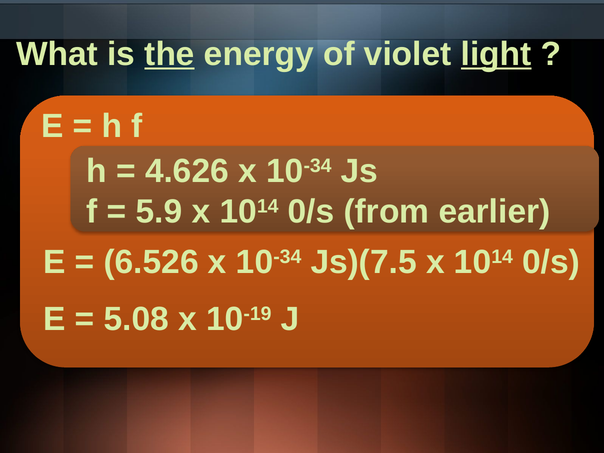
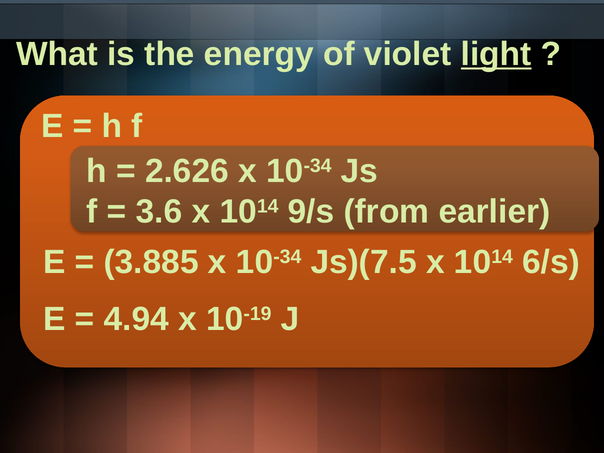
the underline: present -> none (170, 54)
4.626: 4.626 -> 2.626 (187, 171)
5.9: 5.9 -> 3.6 (159, 212)
0/s: 0/s -> 9/s (311, 212)
6.526: 6.526 -> 3.885 (151, 262)
Js)(7.5 x 1014 0/s: 0/s -> 6/s (551, 262)
5.08: 5.08 -> 4.94 (136, 319)
